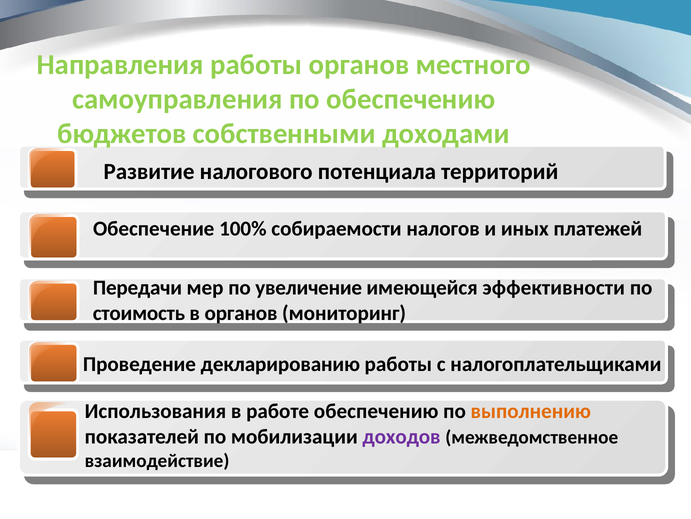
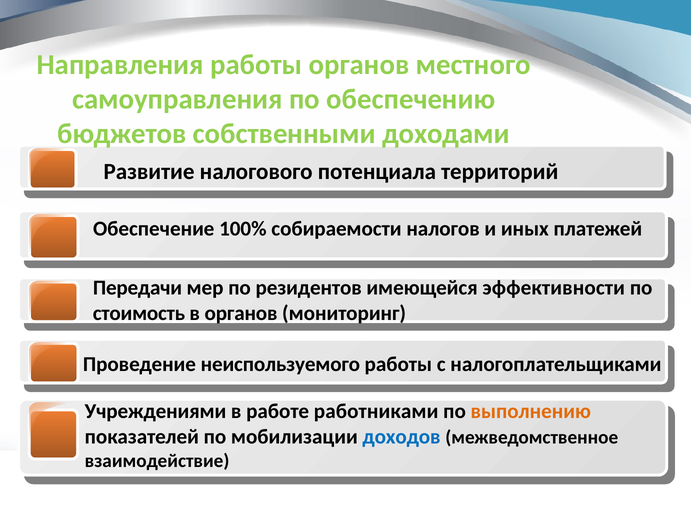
увеличение: увеличение -> резидентов (309, 288)
декларированию: декларированию -> неиспользуемого (280, 364)
Использования: Использования -> Учреждениями (156, 411)
работе обеспечению: обеспечению -> работниками (376, 411)
доходов colour: purple -> blue (401, 436)
